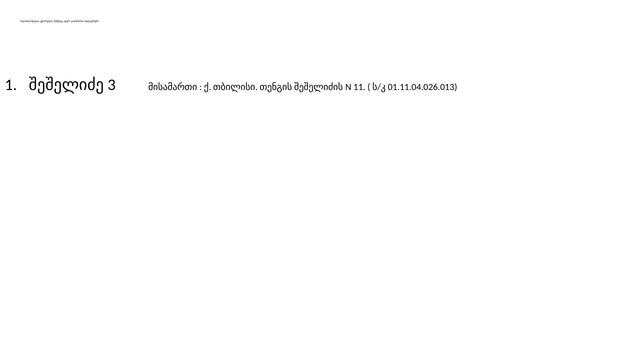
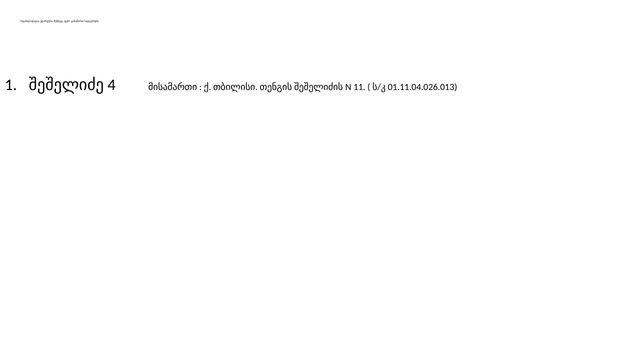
3: 3 -> 4 (112, 85)
